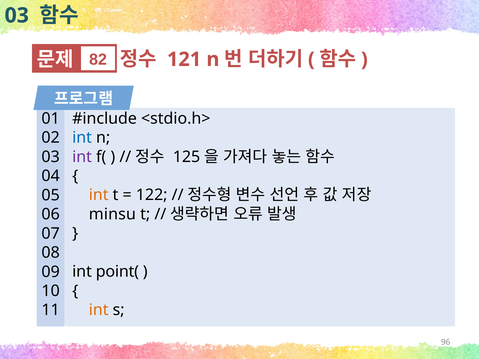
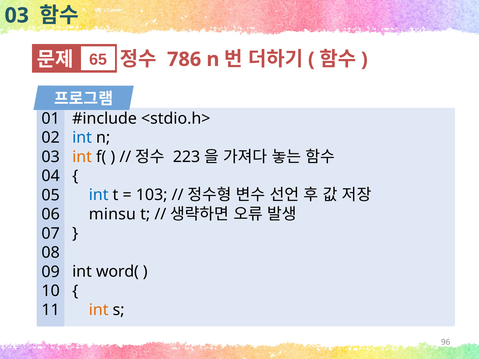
121: 121 -> 786 (184, 59)
82: 82 -> 65 (98, 59)
int colour: purple -> orange (82, 157)
125: 125 -> 223 (187, 157)
int colour: orange -> blue (99, 195)
122: 122 -> 103 (152, 195)
point(: point( -> word( (117, 272)
